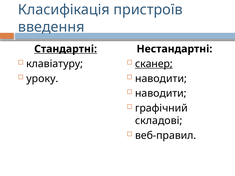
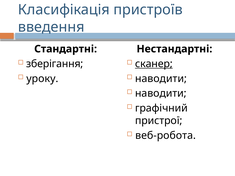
Стандартні underline: present -> none (66, 49)
клавіатуру: клавіатуру -> зберігання (55, 64)
складові: складові -> пристрої (159, 121)
веб-правил: веб-правил -> веб-робота (166, 136)
